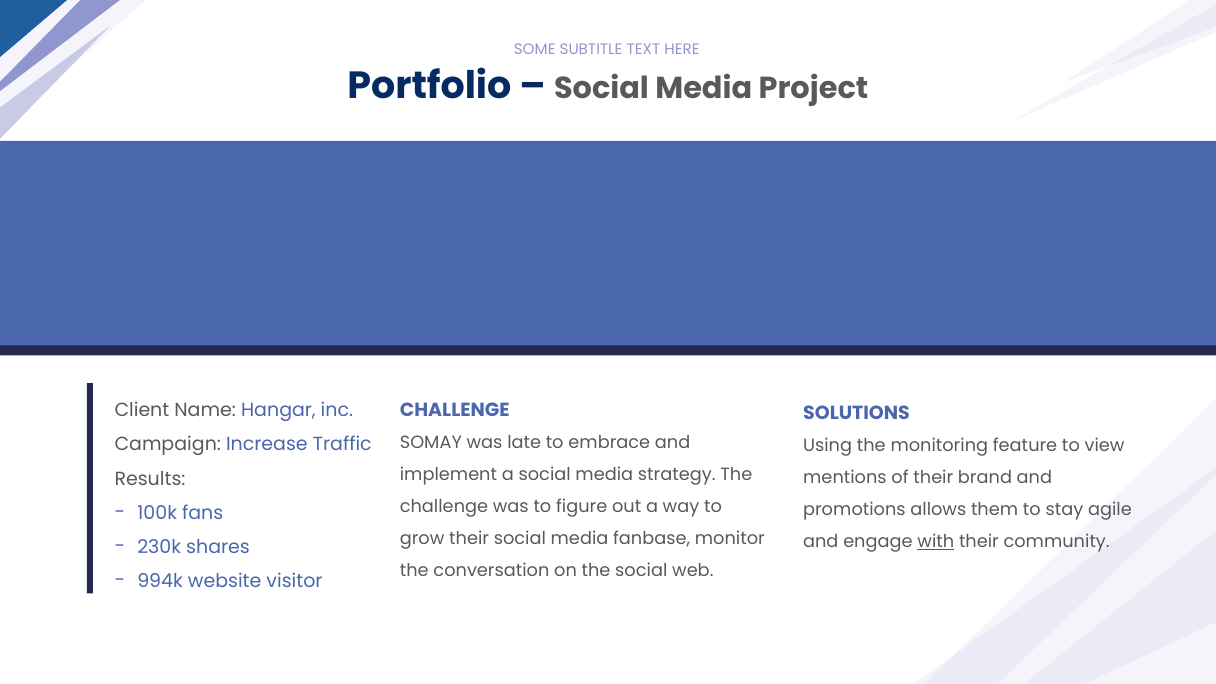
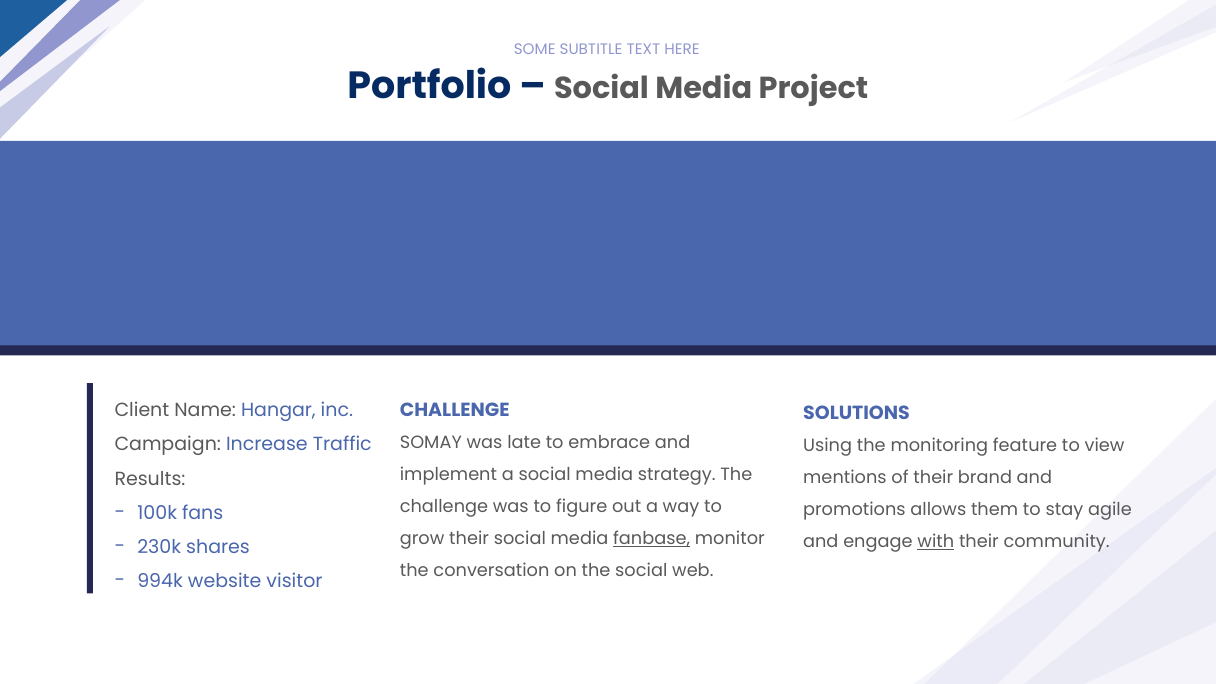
fanbase underline: none -> present (652, 539)
